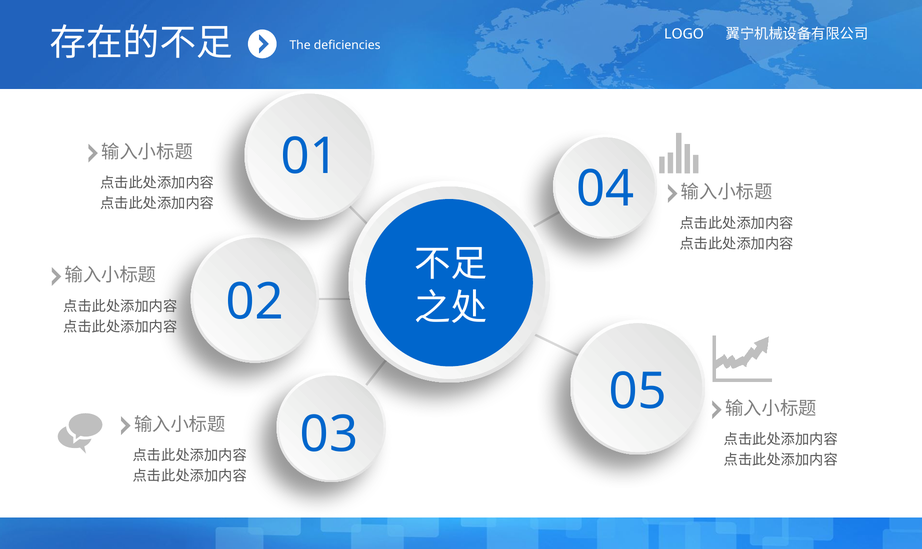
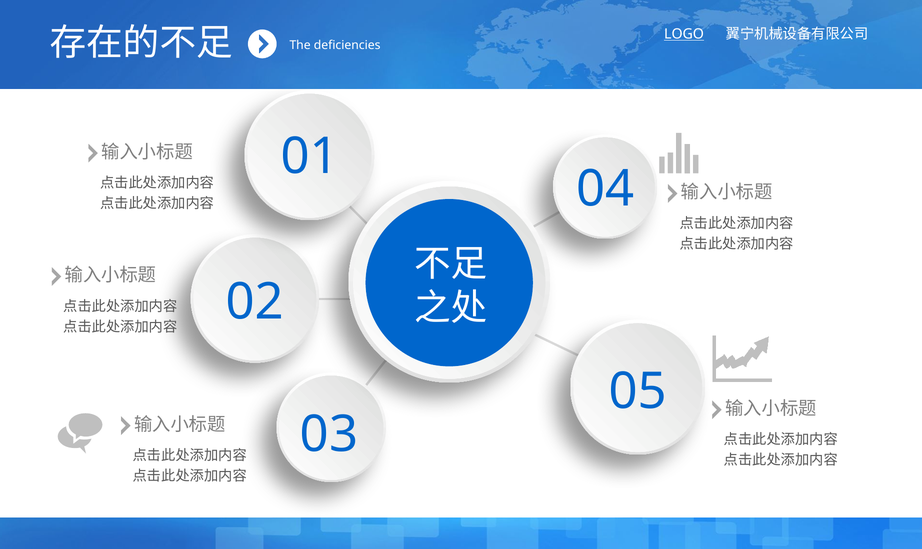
LOGO underline: none -> present (684, 34)
